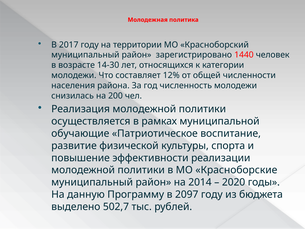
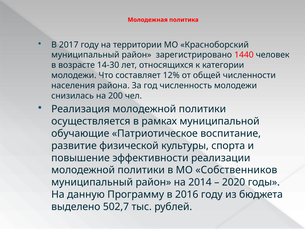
Красноборские: Красноборские -> Собственников (236, 170)
2097: 2097 -> 2016 (187, 194)
